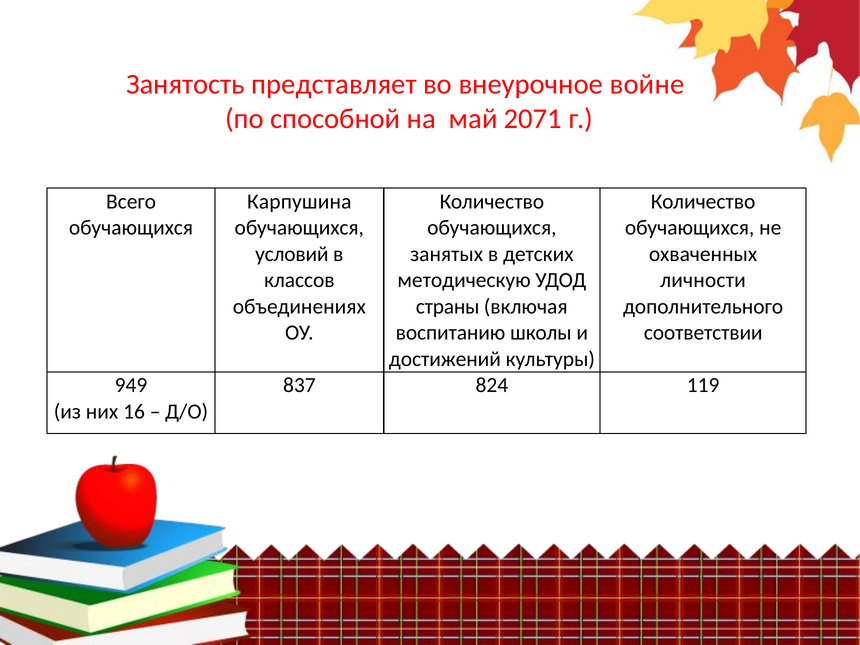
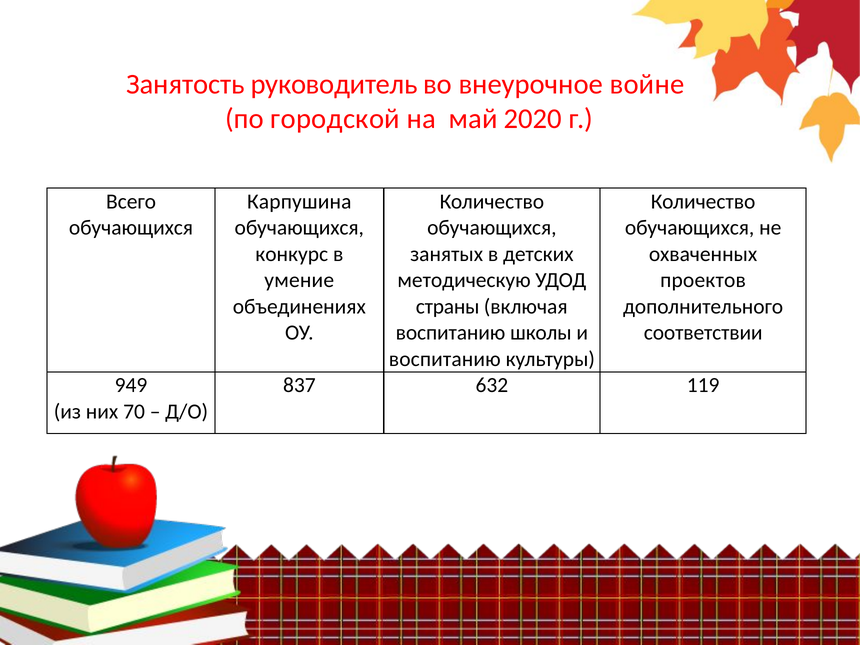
представляет: представляет -> руководитель (334, 84)
способной: способной -> городской (335, 119)
2071: 2071 -> 2020 (533, 119)
условий: условий -> конкурс (292, 254)
классов: классов -> умение (299, 280)
личности: личности -> проектов (703, 280)
достижений: достижений -> воспитанию (445, 359)
824: 824 -> 632 (492, 385)
16: 16 -> 70 (134, 411)
